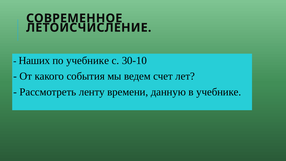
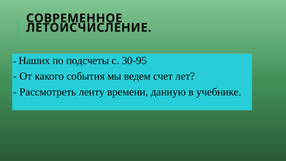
по учебнике: учебнике -> подсчеты (88, 60)
30-10: 30-10 -> 30-95 (134, 60)
